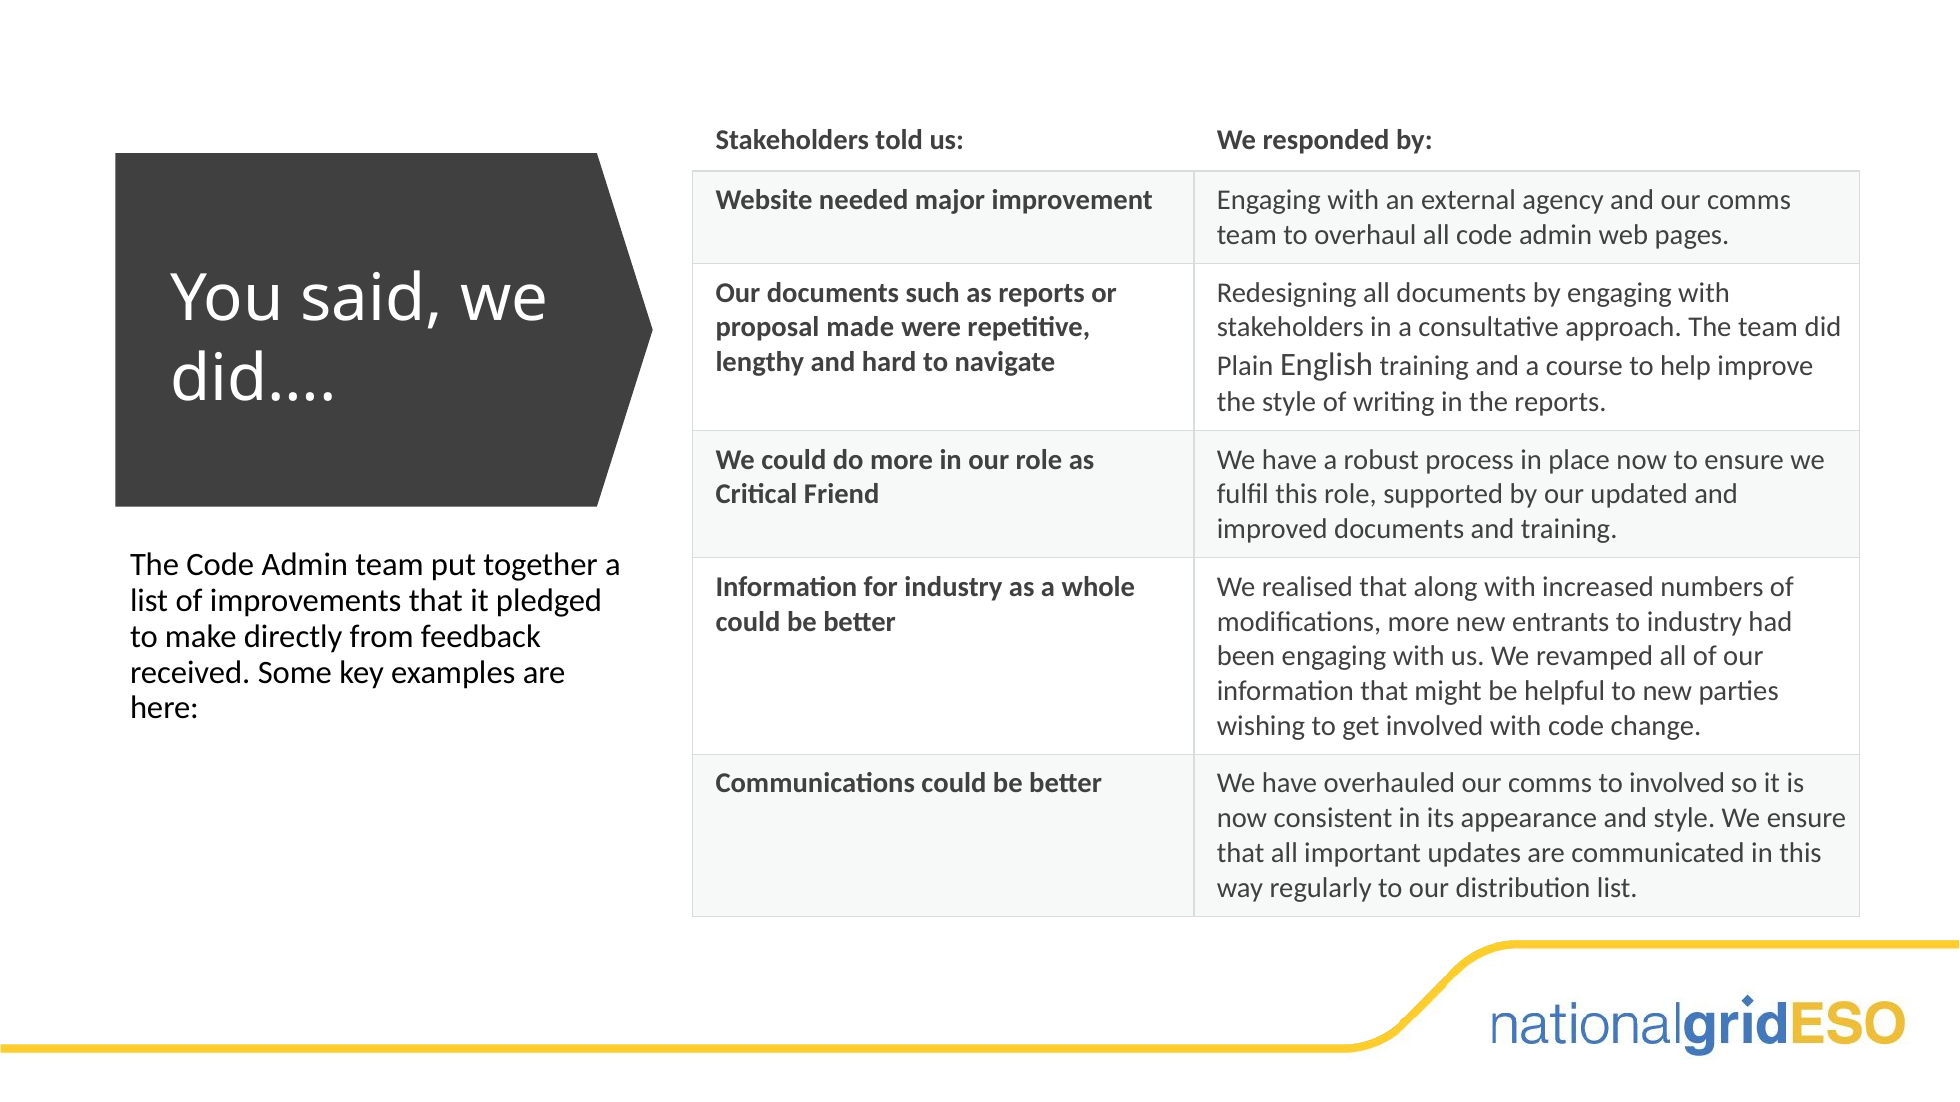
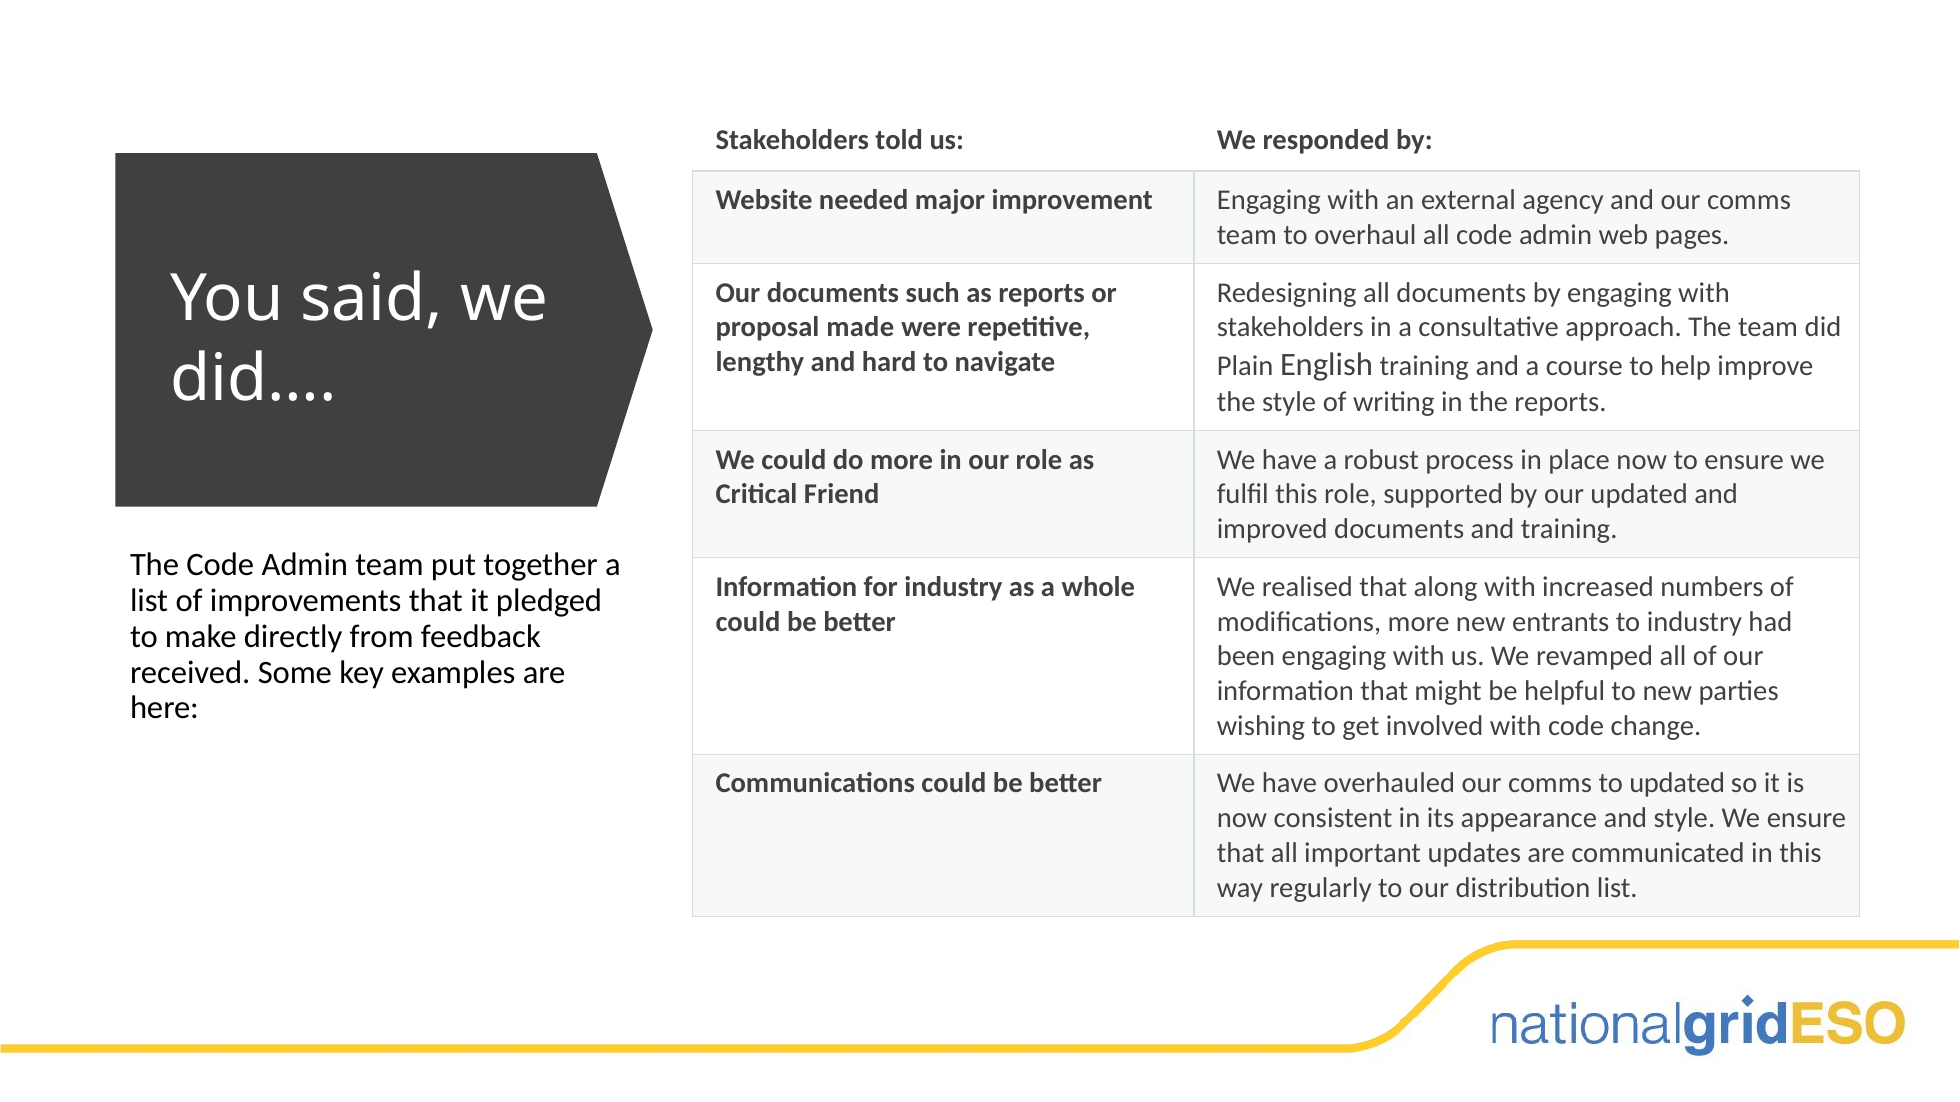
to involved: involved -> updated (1677, 784)
